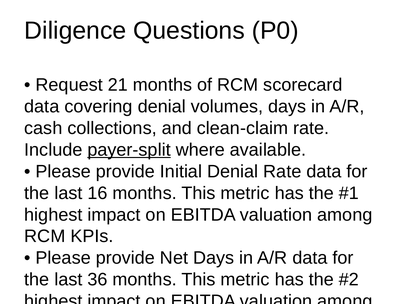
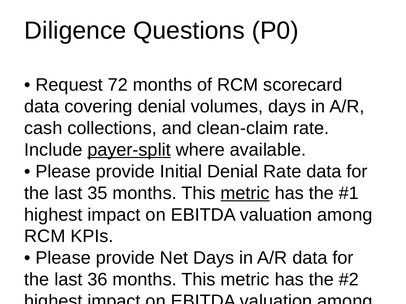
21: 21 -> 72 (118, 85)
16: 16 -> 35 (98, 193)
metric underline: none -> present (245, 193)
